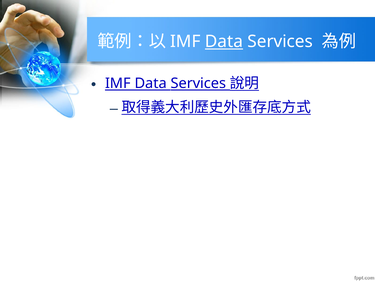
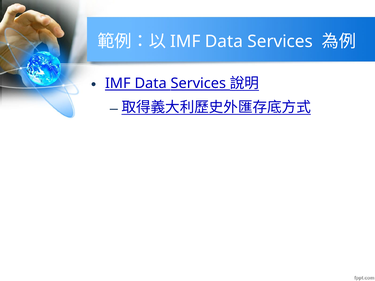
Data underline: present -> none (224, 42)
